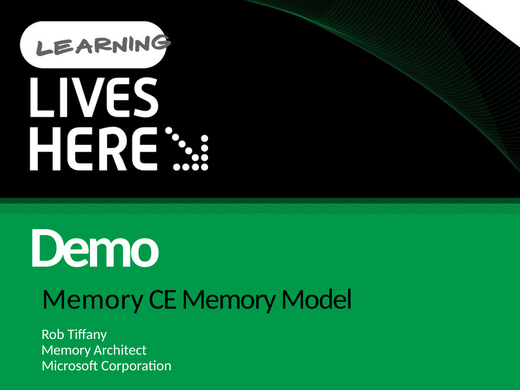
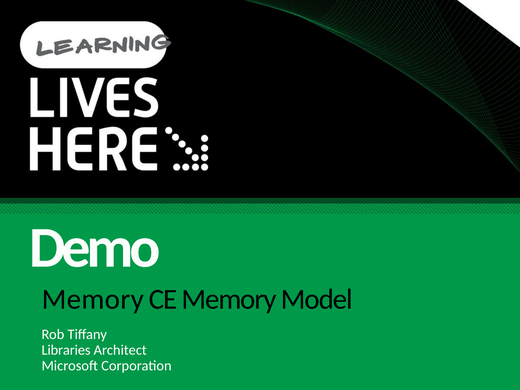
Memory: Memory -> Libraries (66, 350)
